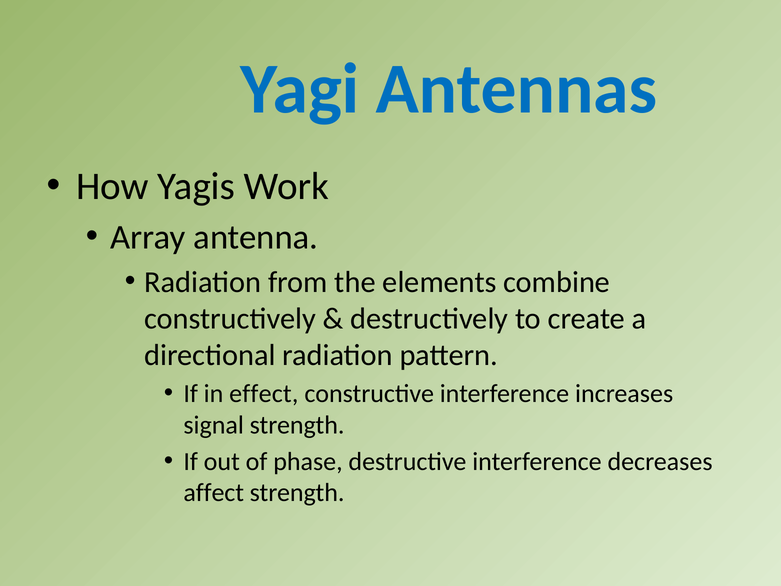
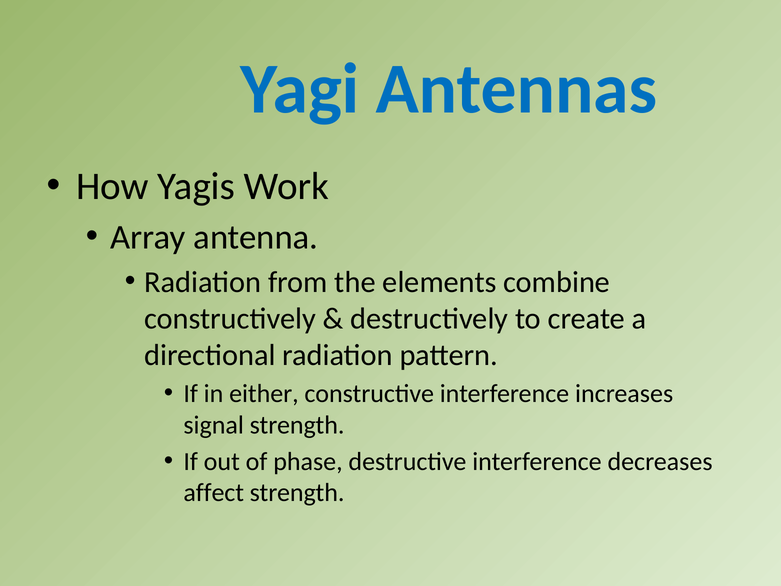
effect: effect -> either (264, 394)
